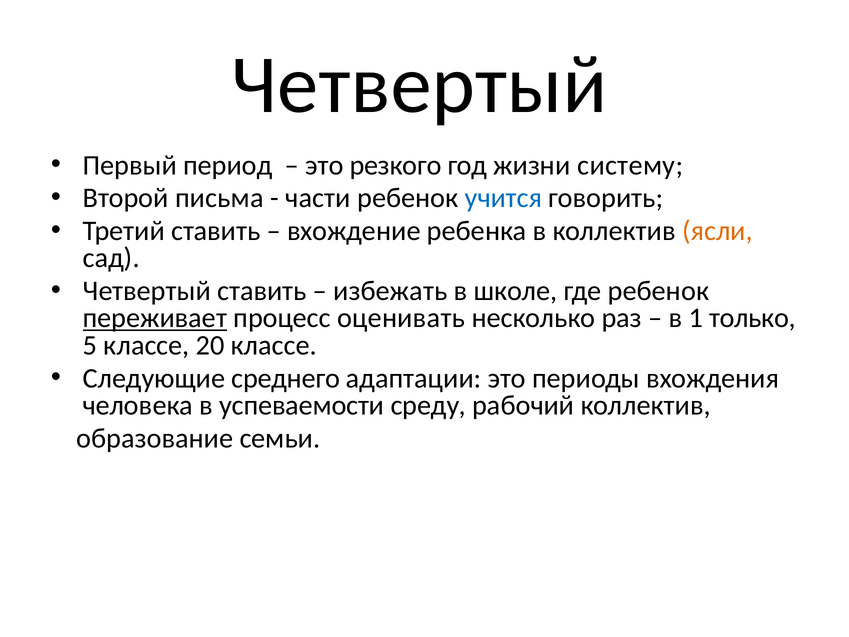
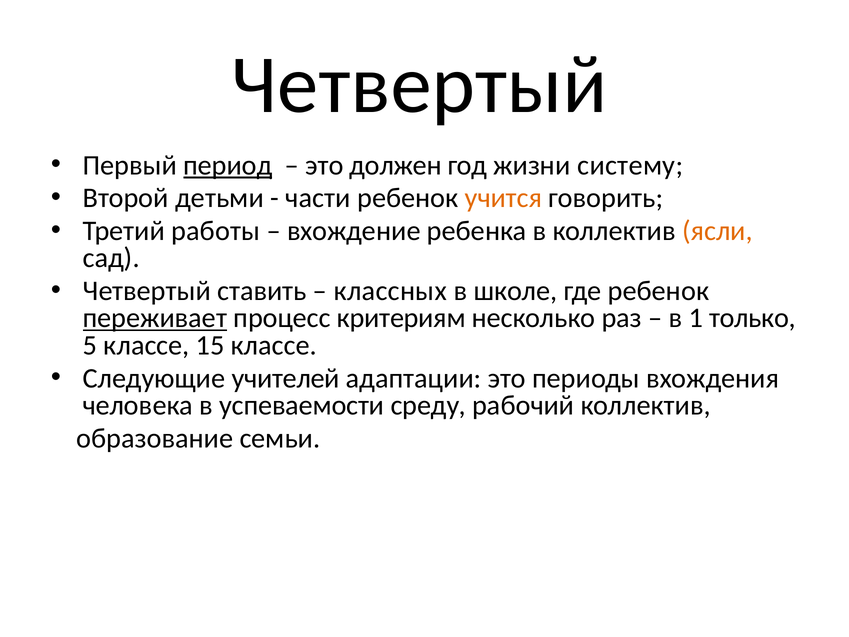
период underline: none -> present (228, 165)
резкого: резкого -> должен (396, 165)
письма: письма -> детьми (219, 198)
учится colour: blue -> orange (503, 198)
Третий ставить: ставить -> работы (216, 231)
избежать: избежать -> классных (390, 291)
оценивать: оценивать -> критериям (401, 318)
20: 20 -> 15 (210, 345)
среднего: среднего -> учителей (286, 378)
